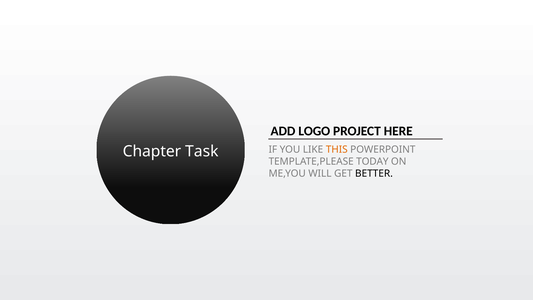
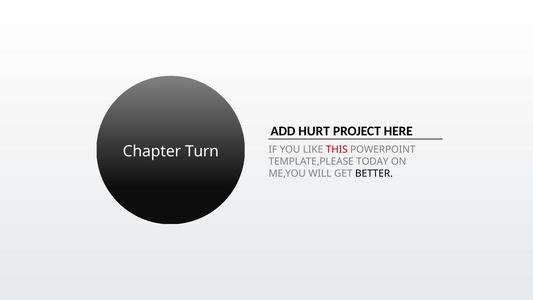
LOGO: LOGO -> HURT (314, 131)
THIS colour: orange -> red (337, 149)
Task: Task -> Turn (202, 151)
